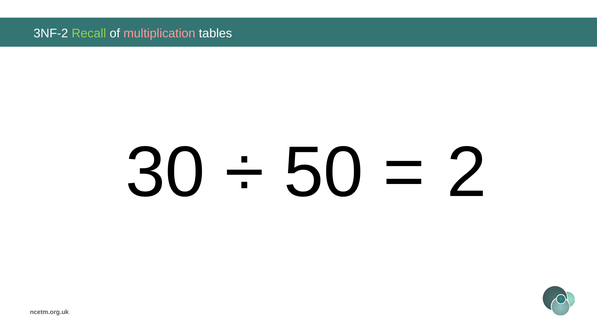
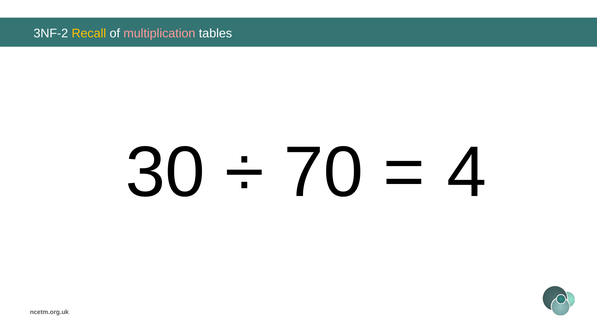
Recall colour: light green -> yellow (89, 33)
50: 50 -> 70 (324, 172)
2: 2 -> 4 (467, 172)
